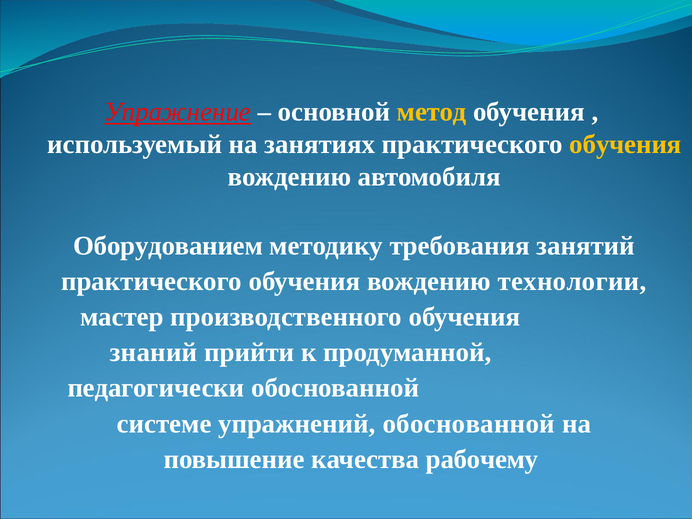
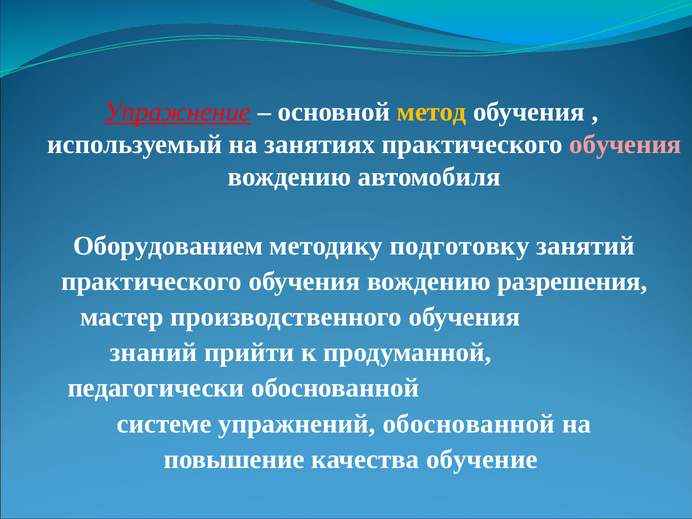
обучения colour: yellow -> pink (625, 144)
требования: требования -> подготовку (460, 246)
технологии: технологии -> разрешения (572, 282)
рабочему: рабочему -> обучение (482, 459)
